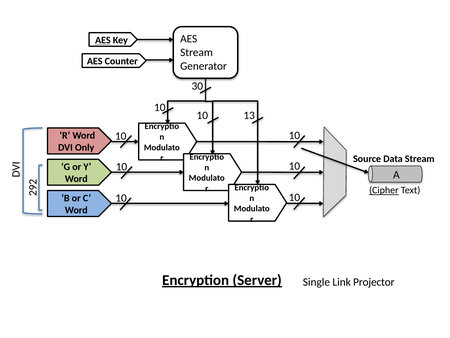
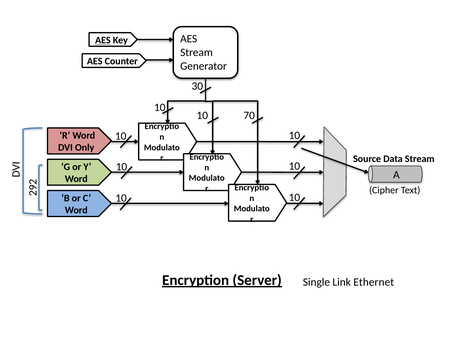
13: 13 -> 70 (249, 115)
Cipher underline: present -> none (384, 190)
Projector: Projector -> Ethernet (374, 282)
